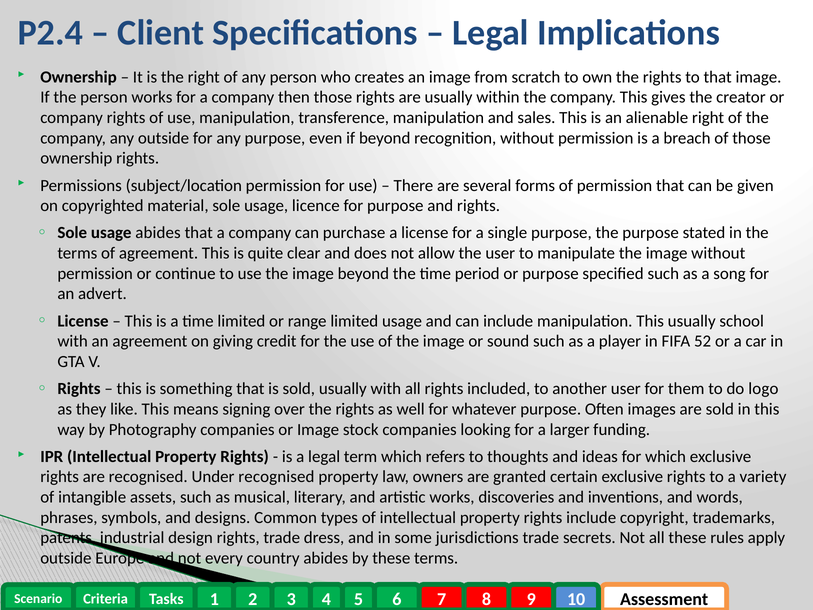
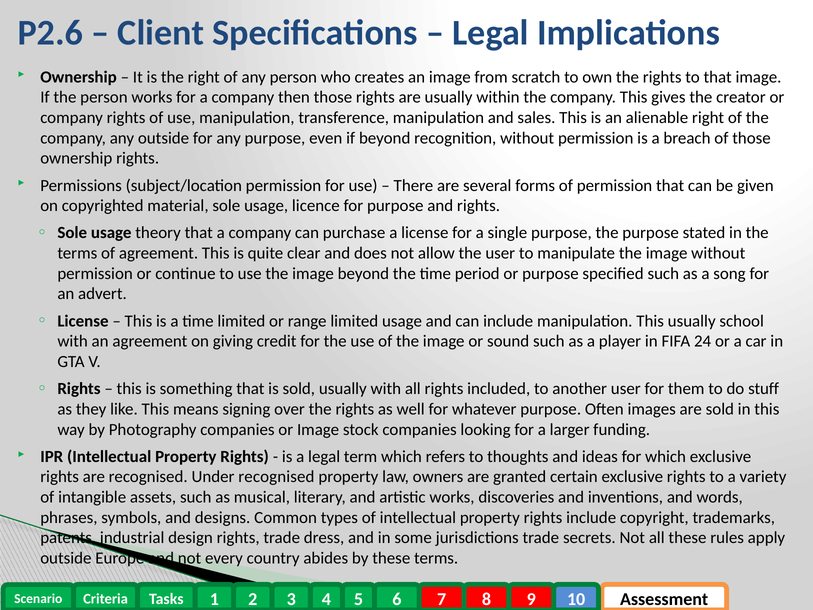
P2.4: P2.4 -> P2.6 (50, 33)
usage abides: abides -> theory (158, 233)
52: 52 -> 24 (703, 341)
logo: logo -> stuff (764, 389)
